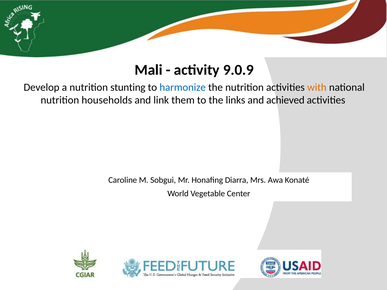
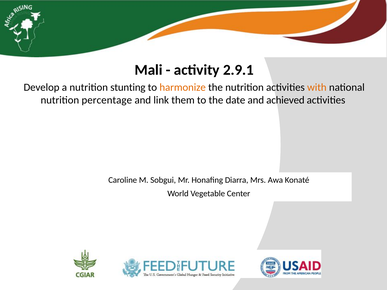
9.0.9: 9.0.9 -> 2.9.1 (238, 70)
harmonize colour: blue -> orange (183, 87)
households: households -> percentage (107, 100)
links: links -> date (235, 100)
